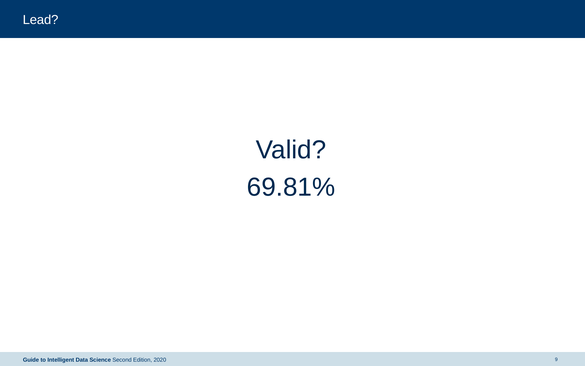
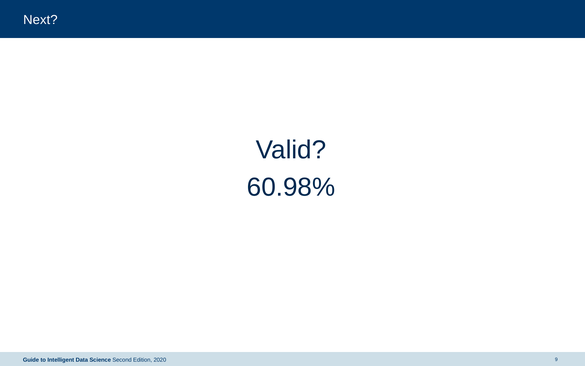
Lead: Lead -> Next (40, 20)
69.81%: 69.81% -> 60.98% (291, 187)
